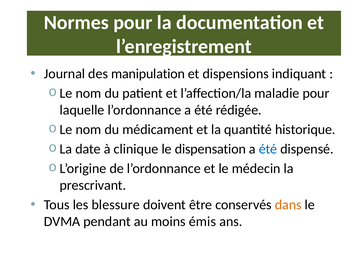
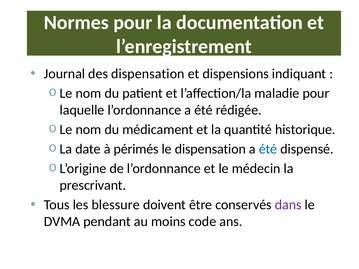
des manipulation: manipulation -> dispensation (148, 74)
clinique: clinique -> périmés (136, 149)
dans colour: orange -> purple (288, 205)
émis: émis -> code (202, 222)
